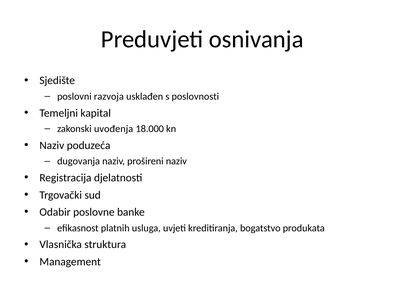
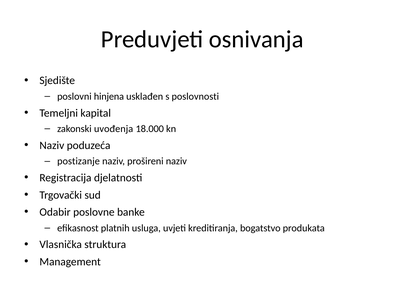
razvoja: razvoja -> hinjena (109, 96)
dugovanja: dugovanja -> postizanje (79, 161)
